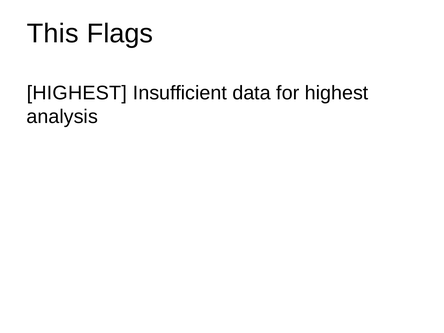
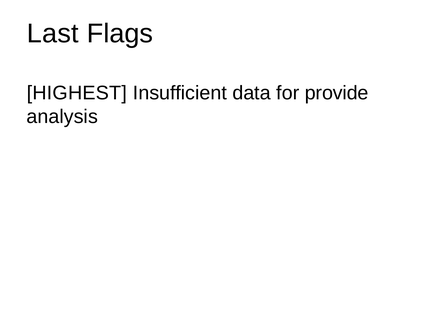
This: This -> Last (53, 34)
for highest: highest -> provide (337, 93)
